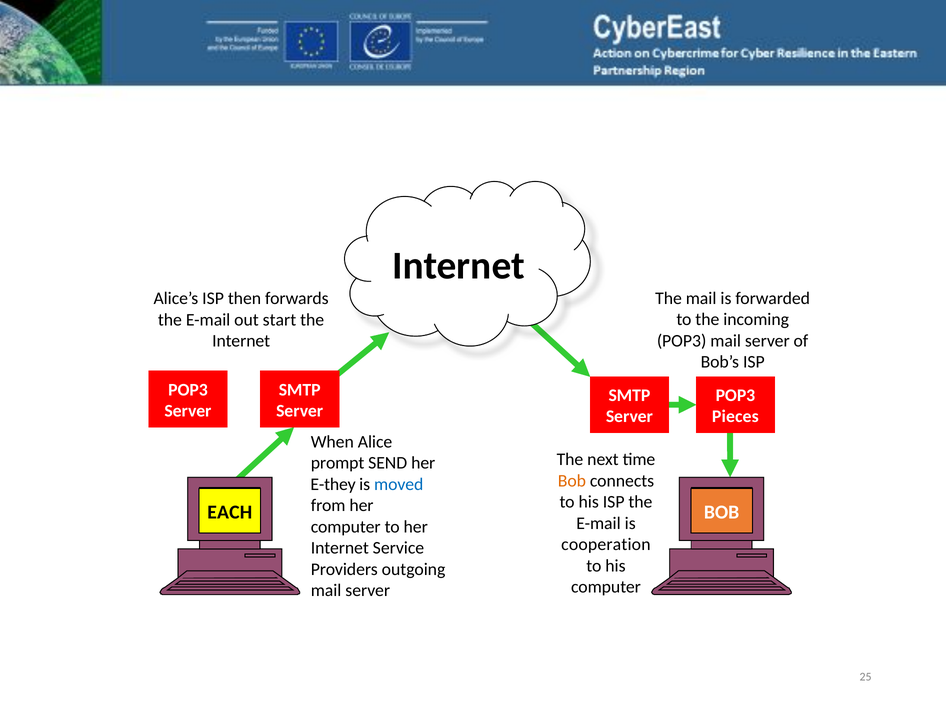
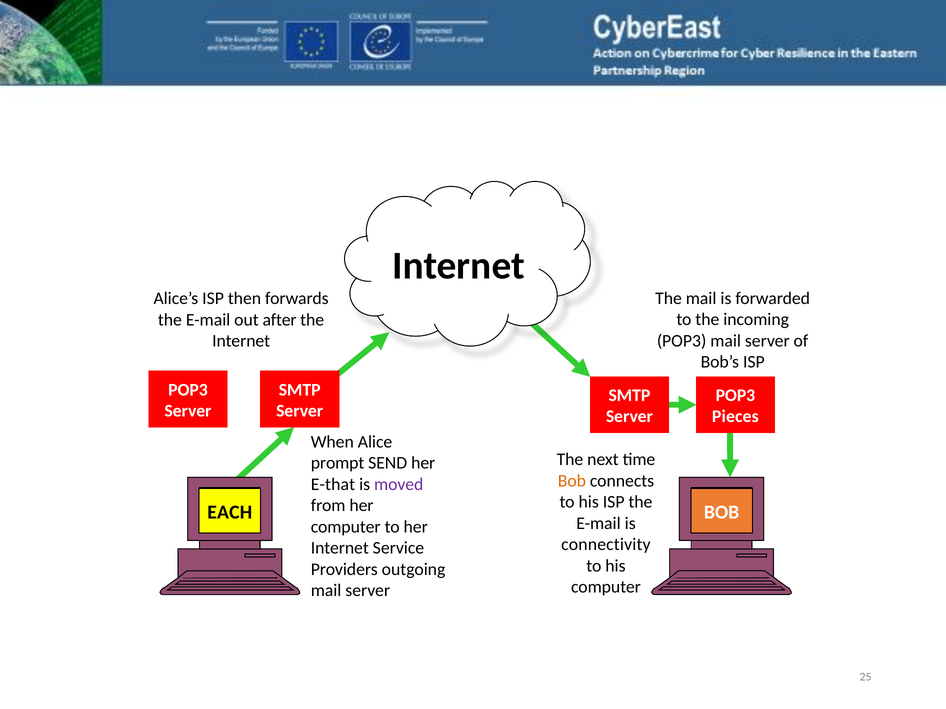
start: start -> after (280, 320)
E-they: E-they -> E-that (333, 485)
moved colour: blue -> purple (399, 485)
cooperation: cooperation -> connectivity (606, 545)
